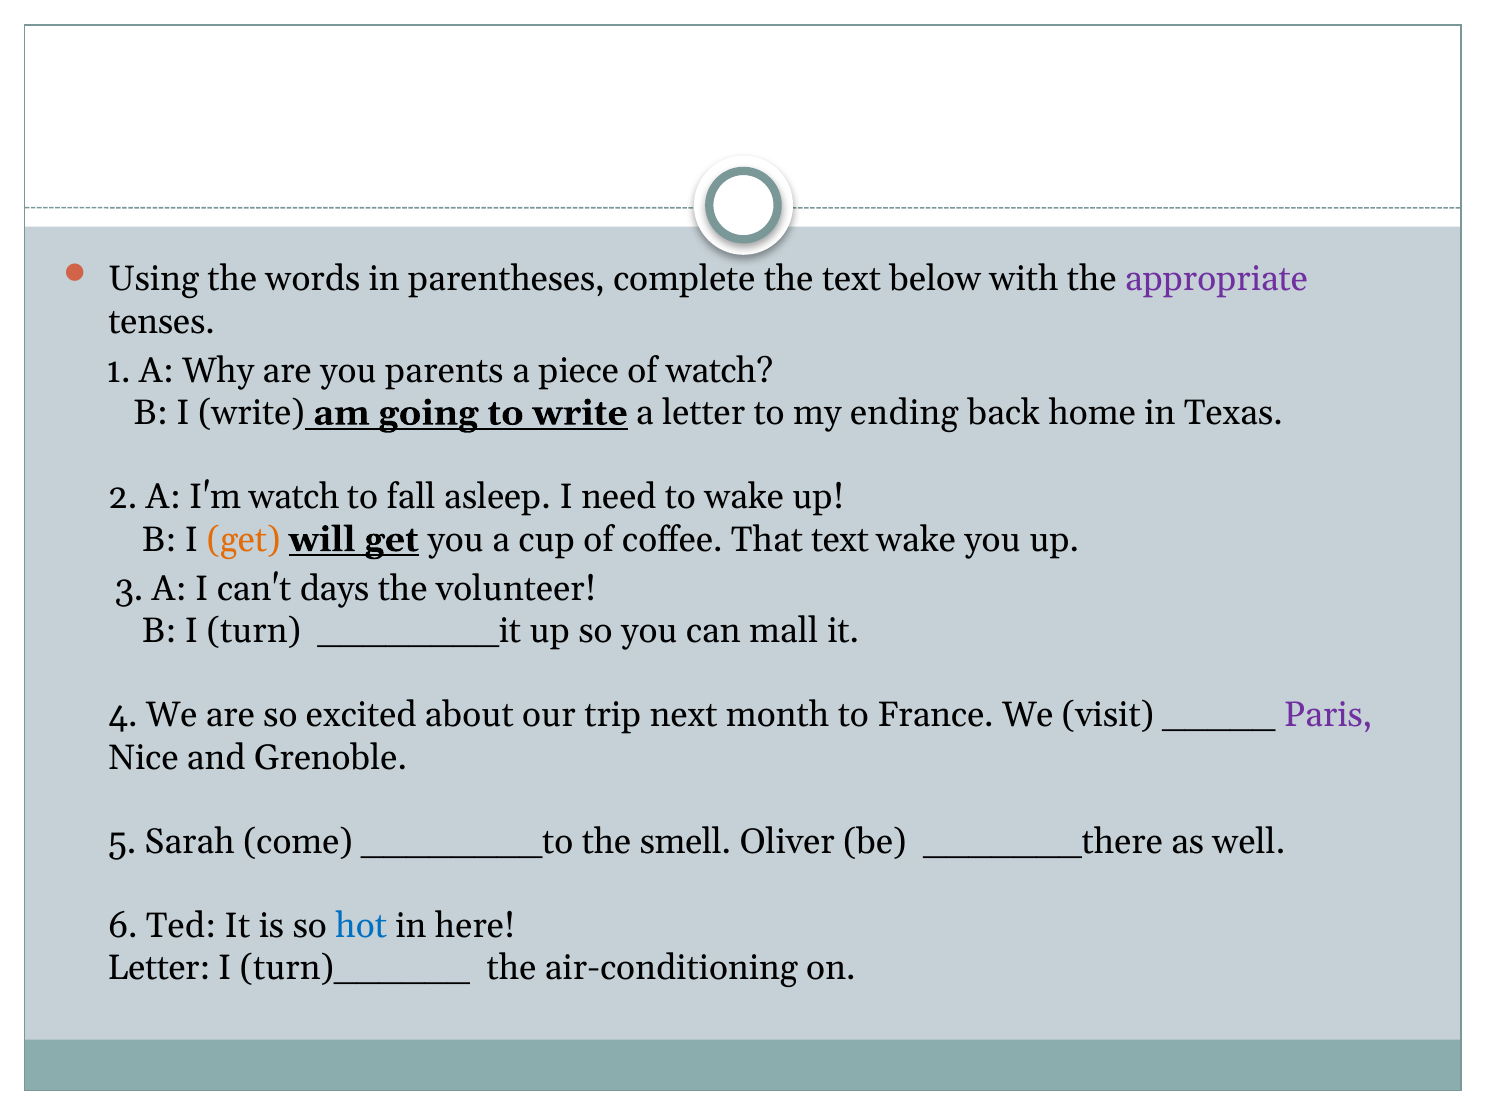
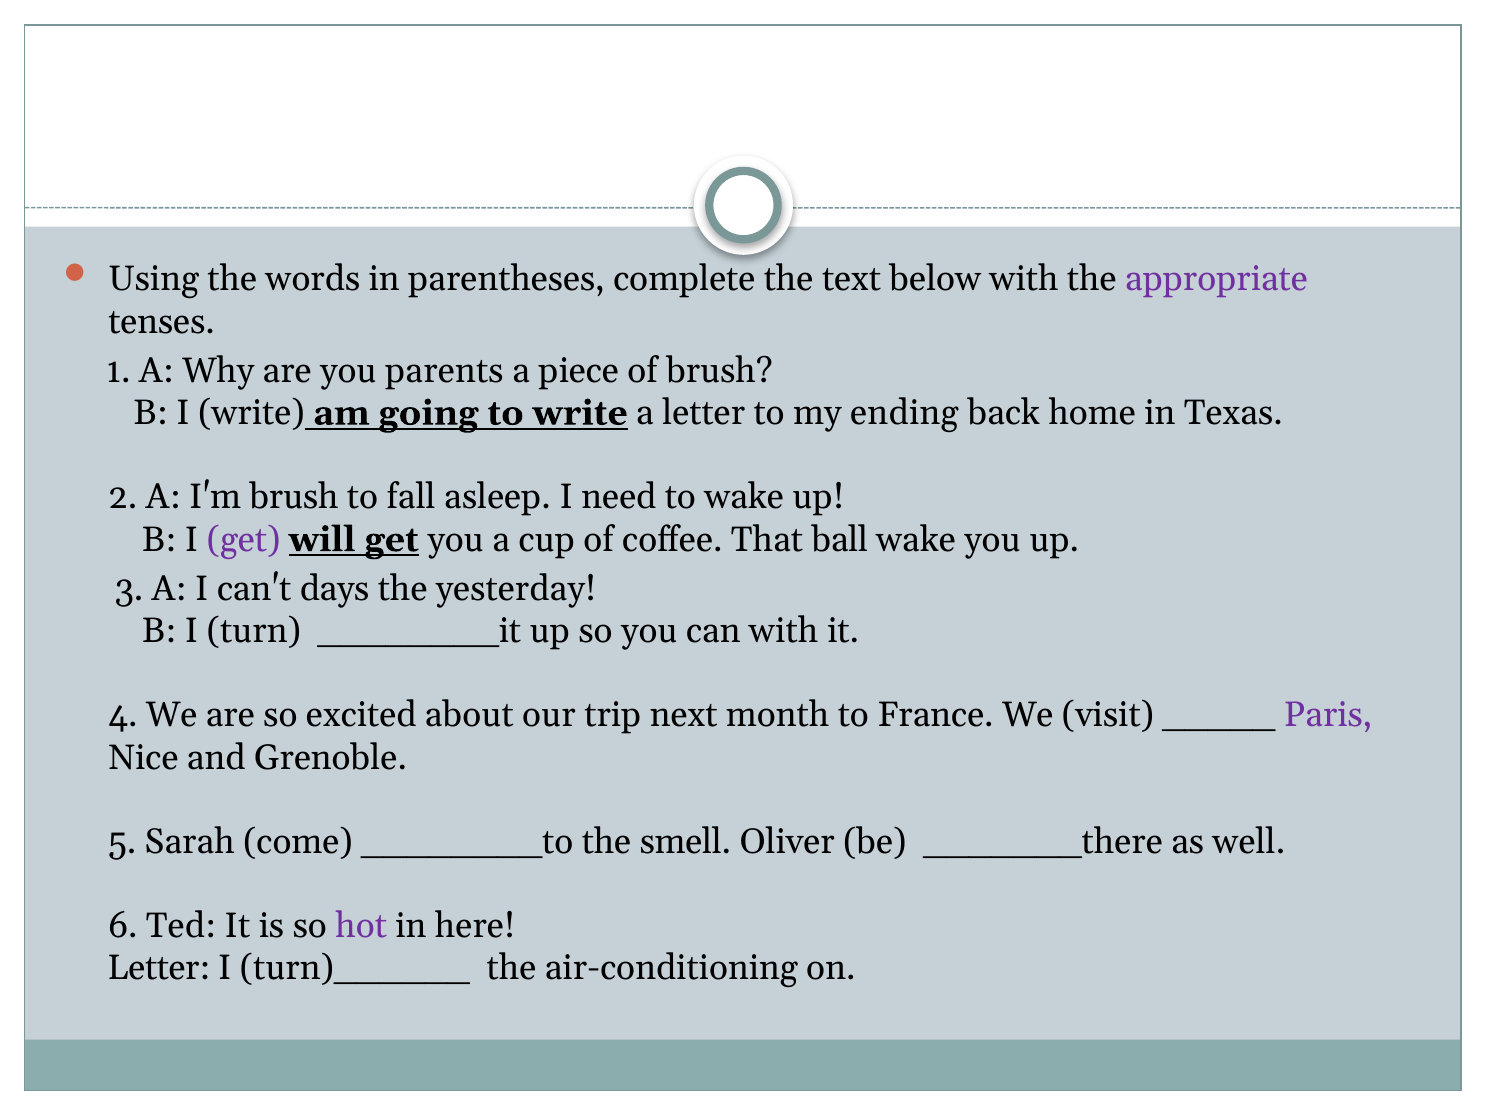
of watch: watch -> brush (719, 371)
I'm watch: watch -> brush (294, 497)
get colour: orange -> purple (244, 539)
That text: text -> ball (840, 539)
volunteer: volunteer -> yesterday (516, 588)
can mall: mall -> with (784, 630)
hot colour: blue -> purple (361, 926)
